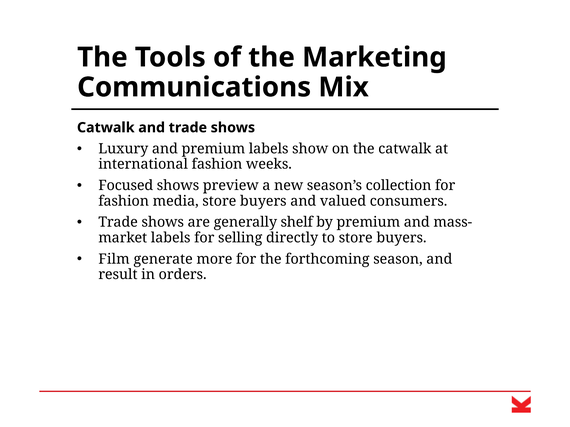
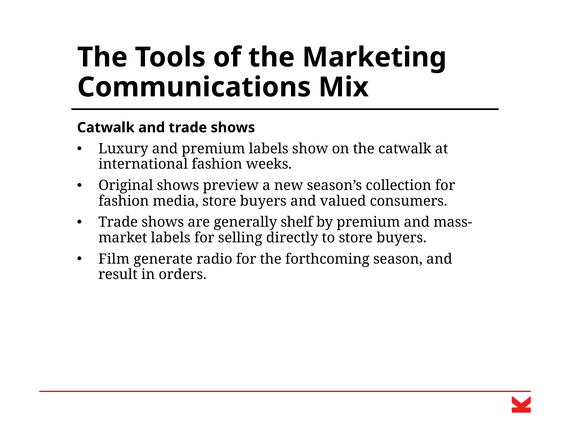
Focused: Focused -> Original (126, 186)
more: more -> radio (214, 259)
